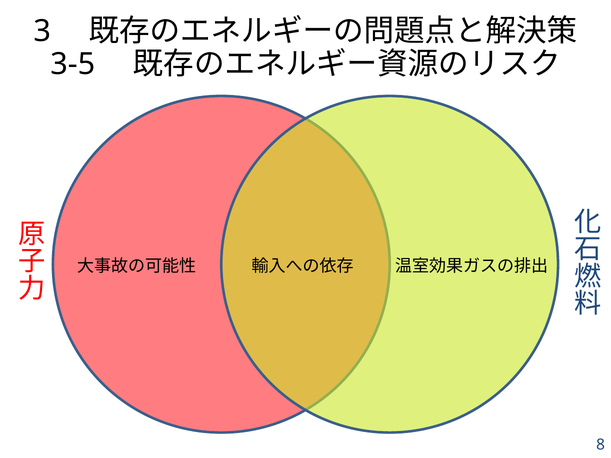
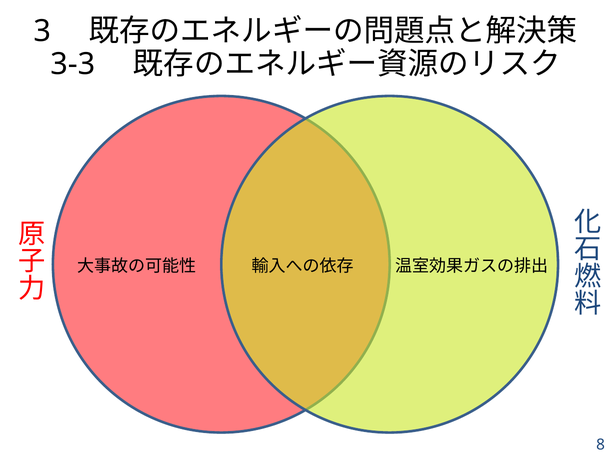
3-5: 3-5 -> 3-3 (73, 64)
